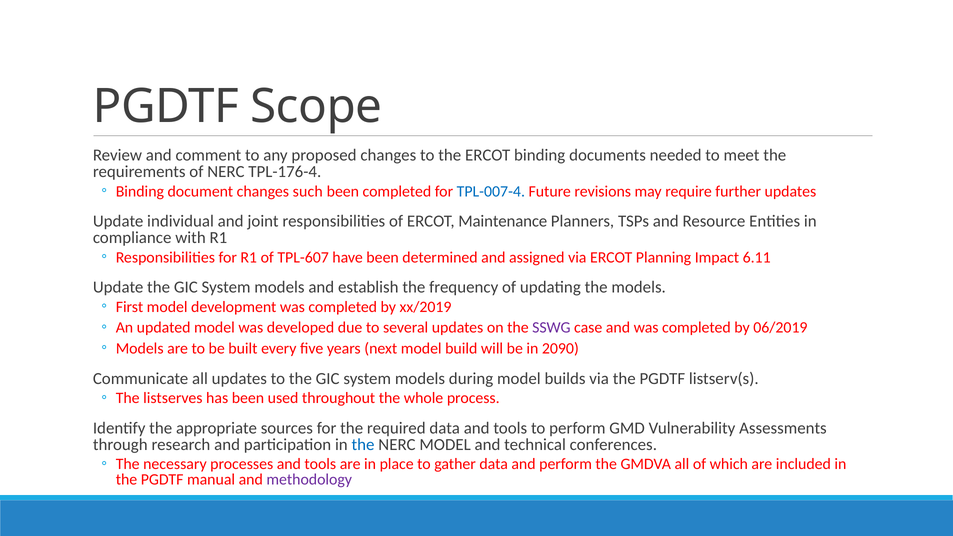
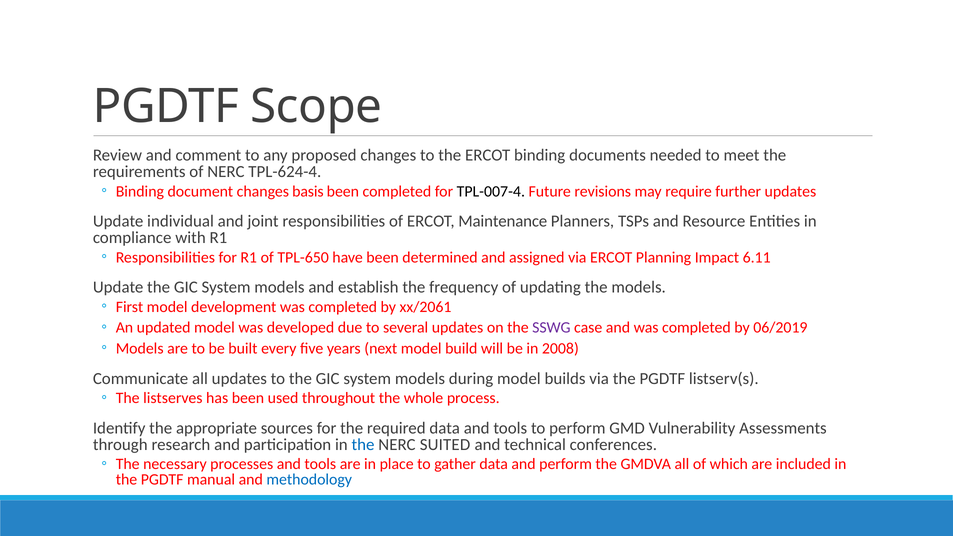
TPL-176-4: TPL-176-4 -> TPL-624-4 (285, 172)
such: such -> basis (308, 191)
TPL-007-4 colour: blue -> black (491, 191)
TPL-607: TPL-607 -> TPL-650 (303, 257)
xx/2019: xx/2019 -> xx/2061 (426, 307)
2090: 2090 -> 2008 (560, 348)
NERC MODEL: MODEL -> SUITED (445, 445)
methodology colour: purple -> blue (309, 479)
